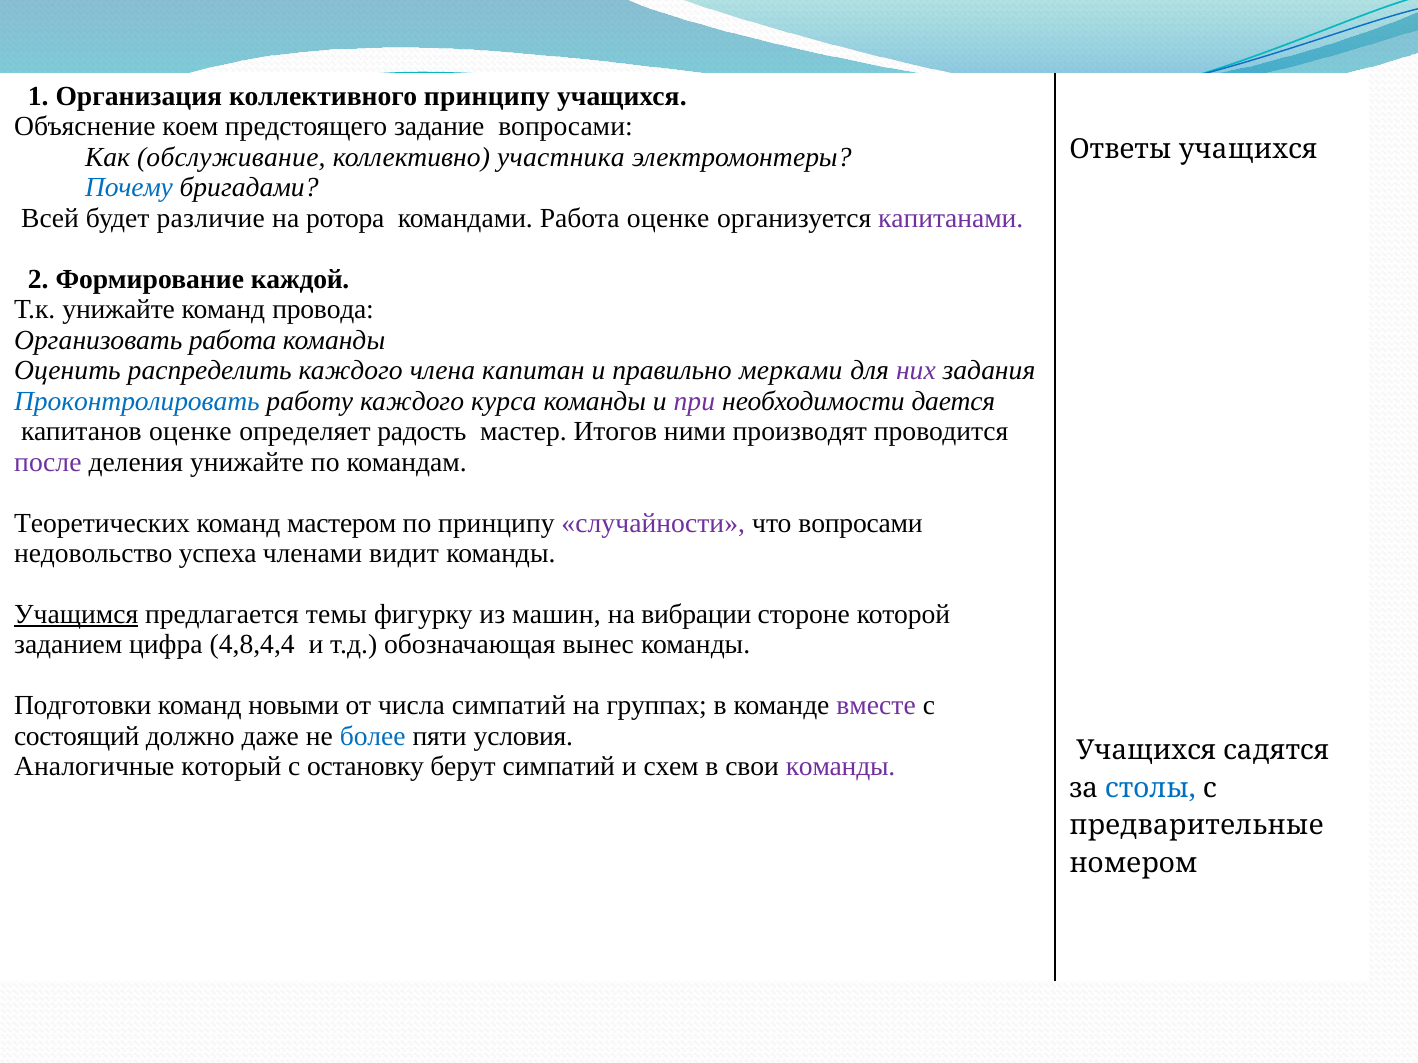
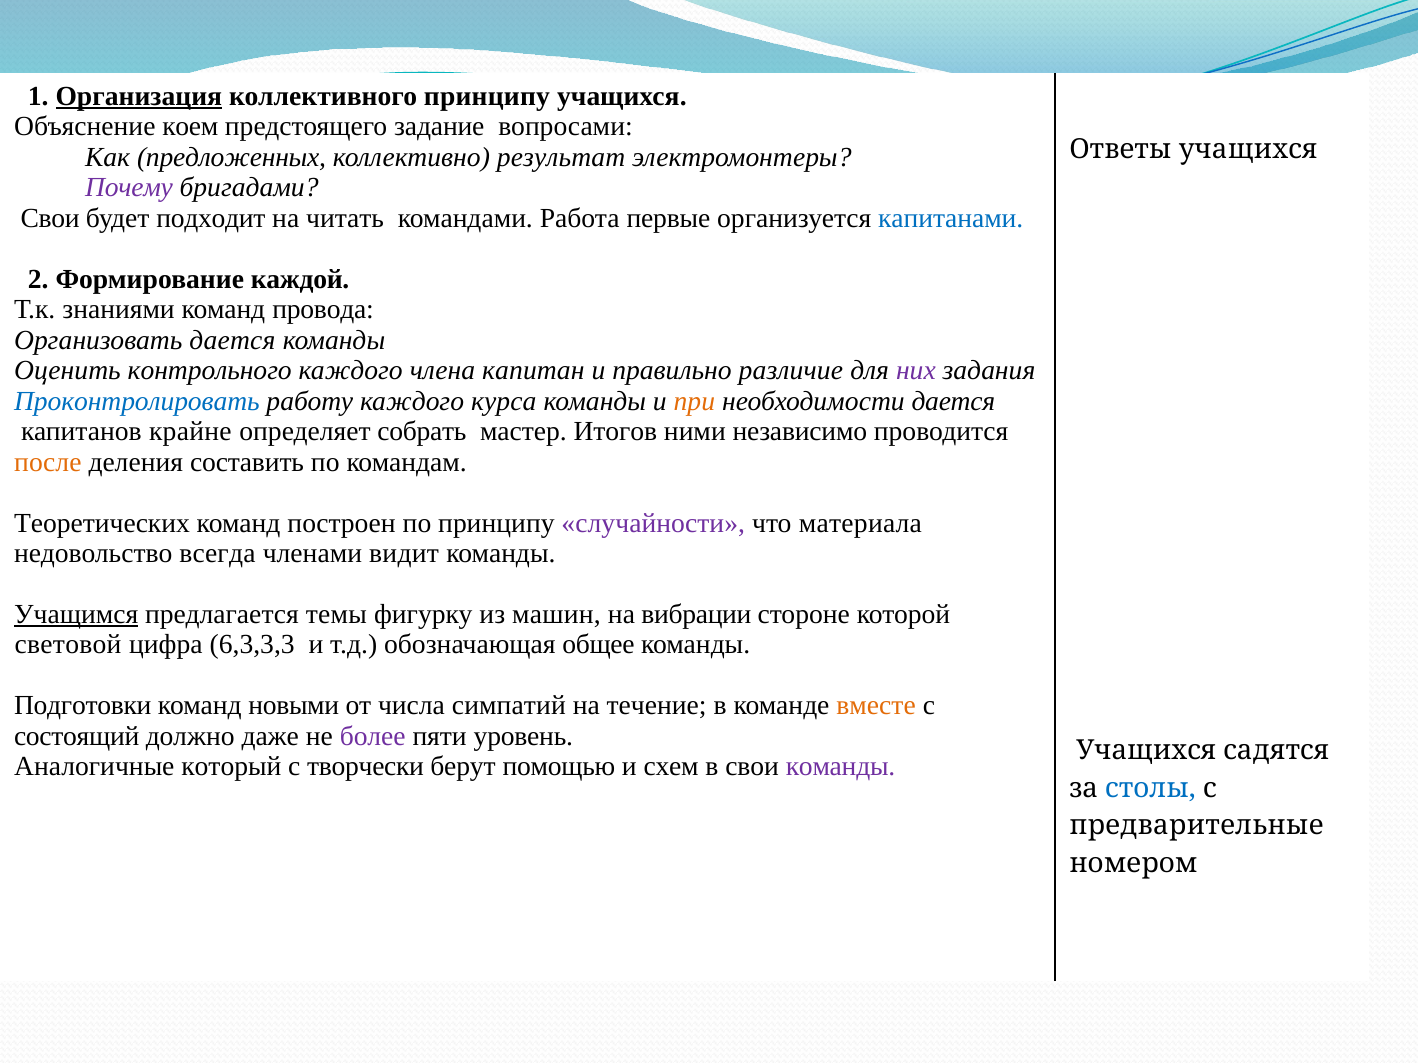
Организация underline: none -> present (139, 96)
обслуживание: обслуживание -> предложенных (232, 157)
участника: участника -> результат (561, 157)
Почему colour: blue -> purple (129, 188)
Всей: Всей -> Свои (50, 218)
различие: различие -> подходит (211, 218)
ротора: ротора -> читать (345, 218)
Работа оценке: оценке -> первые (668, 218)
капитанами colour: purple -> blue (951, 218)
Т.к унижайте: унижайте -> знаниями (119, 310)
Организовать работа: работа -> дается (232, 340)
распределить: распределить -> контрольного (210, 371)
мерками: мерками -> различие (791, 371)
при colour: purple -> orange (694, 401)
капитанов оценке: оценке -> крайне (190, 432)
радость: радость -> собрать (422, 432)
производят: производят -> независимо (800, 432)
после colour: purple -> orange (48, 462)
деления унижайте: унижайте -> составить (247, 462)
мастером: мастером -> построен (342, 523)
что вопросами: вопросами -> материала (860, 523)
успеха: успеха -> всегда (217, 554)
заданием: заданием -> световой (68, 645)
4,8,4,4: 4,8,4,4 -> 6,3,3,3 (252, 645)
вынес: вынес -> общее (598, 645)
группах: группах -> течение (657, 706)
вместе colour: purple -> orange (876, 706)
более colour: blue -> purple (373, 737)
условия: условия -> уровень (523, 737)
остановку: остановку -> творчески (366, 767)
берут симпатий: симпатий -> помощью (559, 767)
